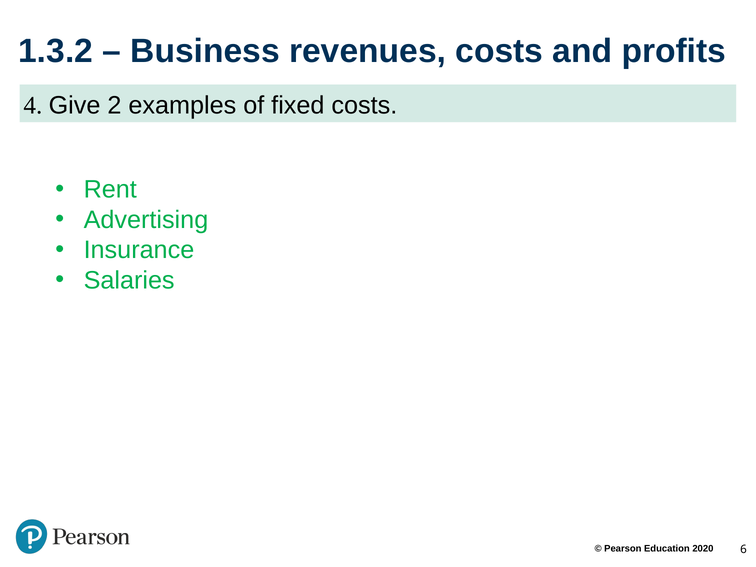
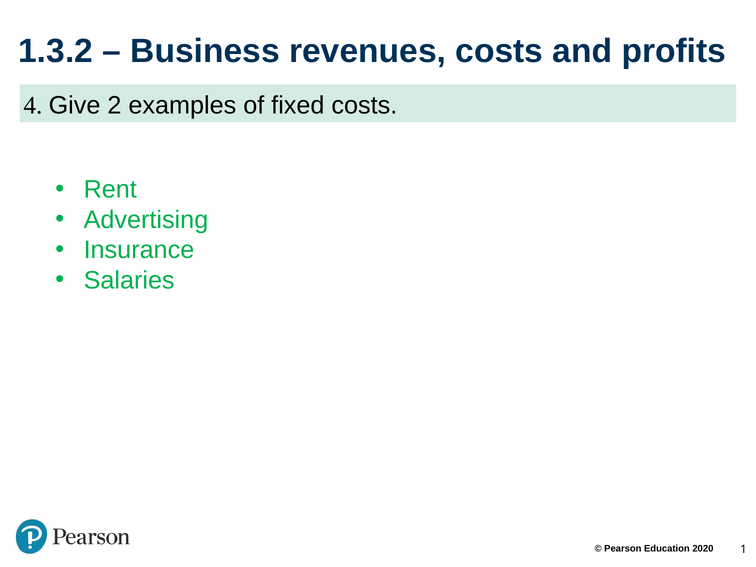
6: 6 -> 1 (744, 549)
